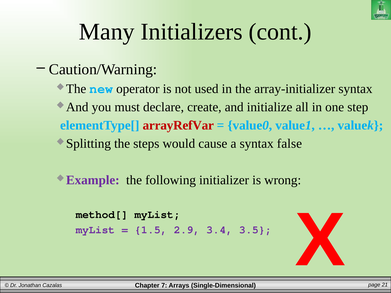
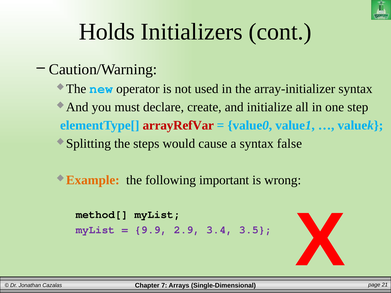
Many: Many -> Holds (107, 32)
Example colour: purple -> orange (93, 180)
initializer: initializer -> important (224, 180)
1.5: 1.5 -> 9.9 (151, 230)
